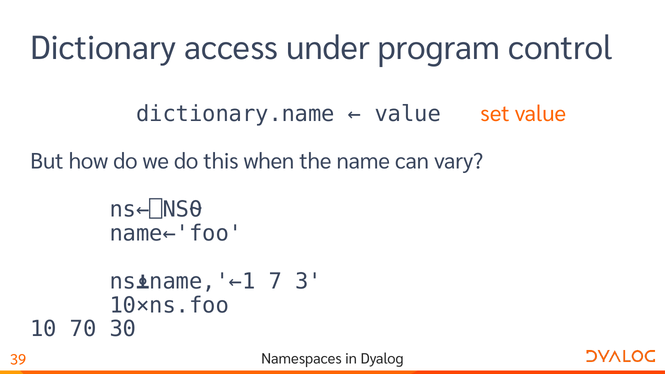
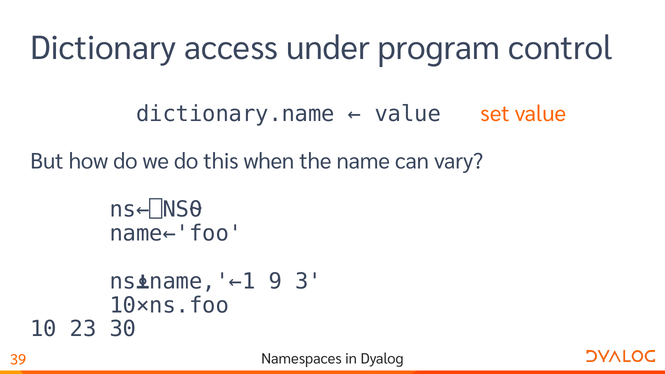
7: 7 -> 9 (275, 281)
70: 70 -> 23 (83, 329)
